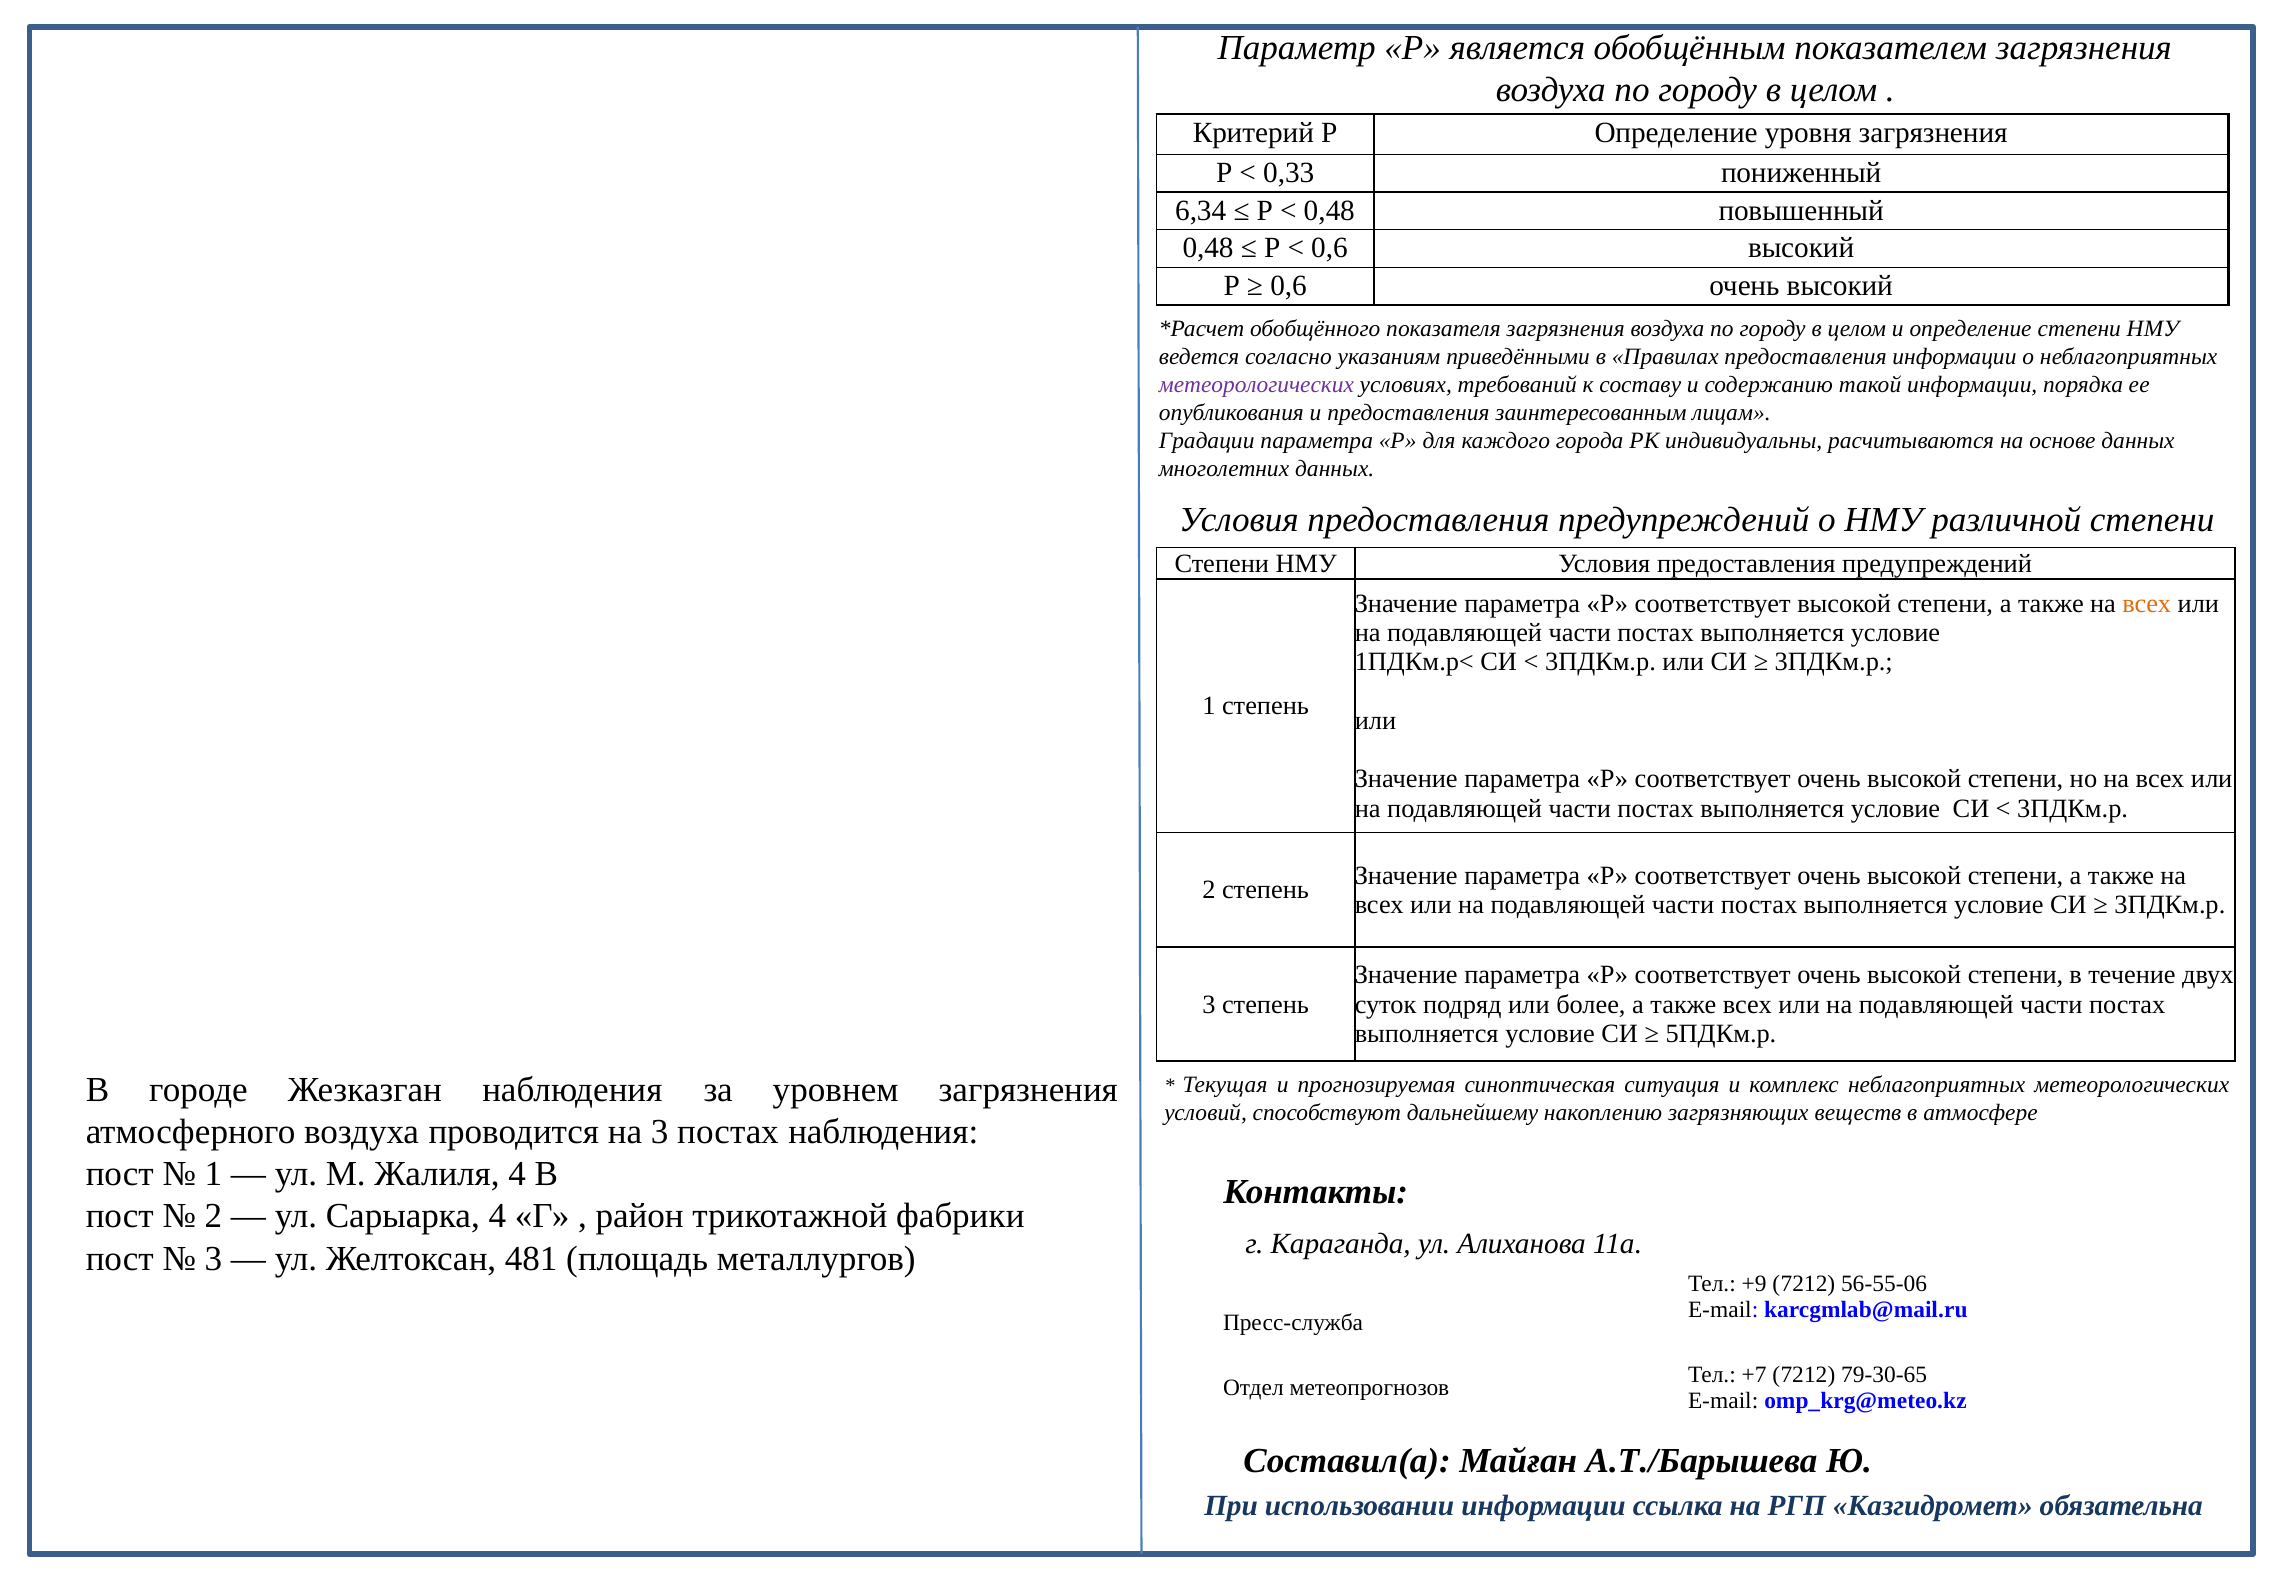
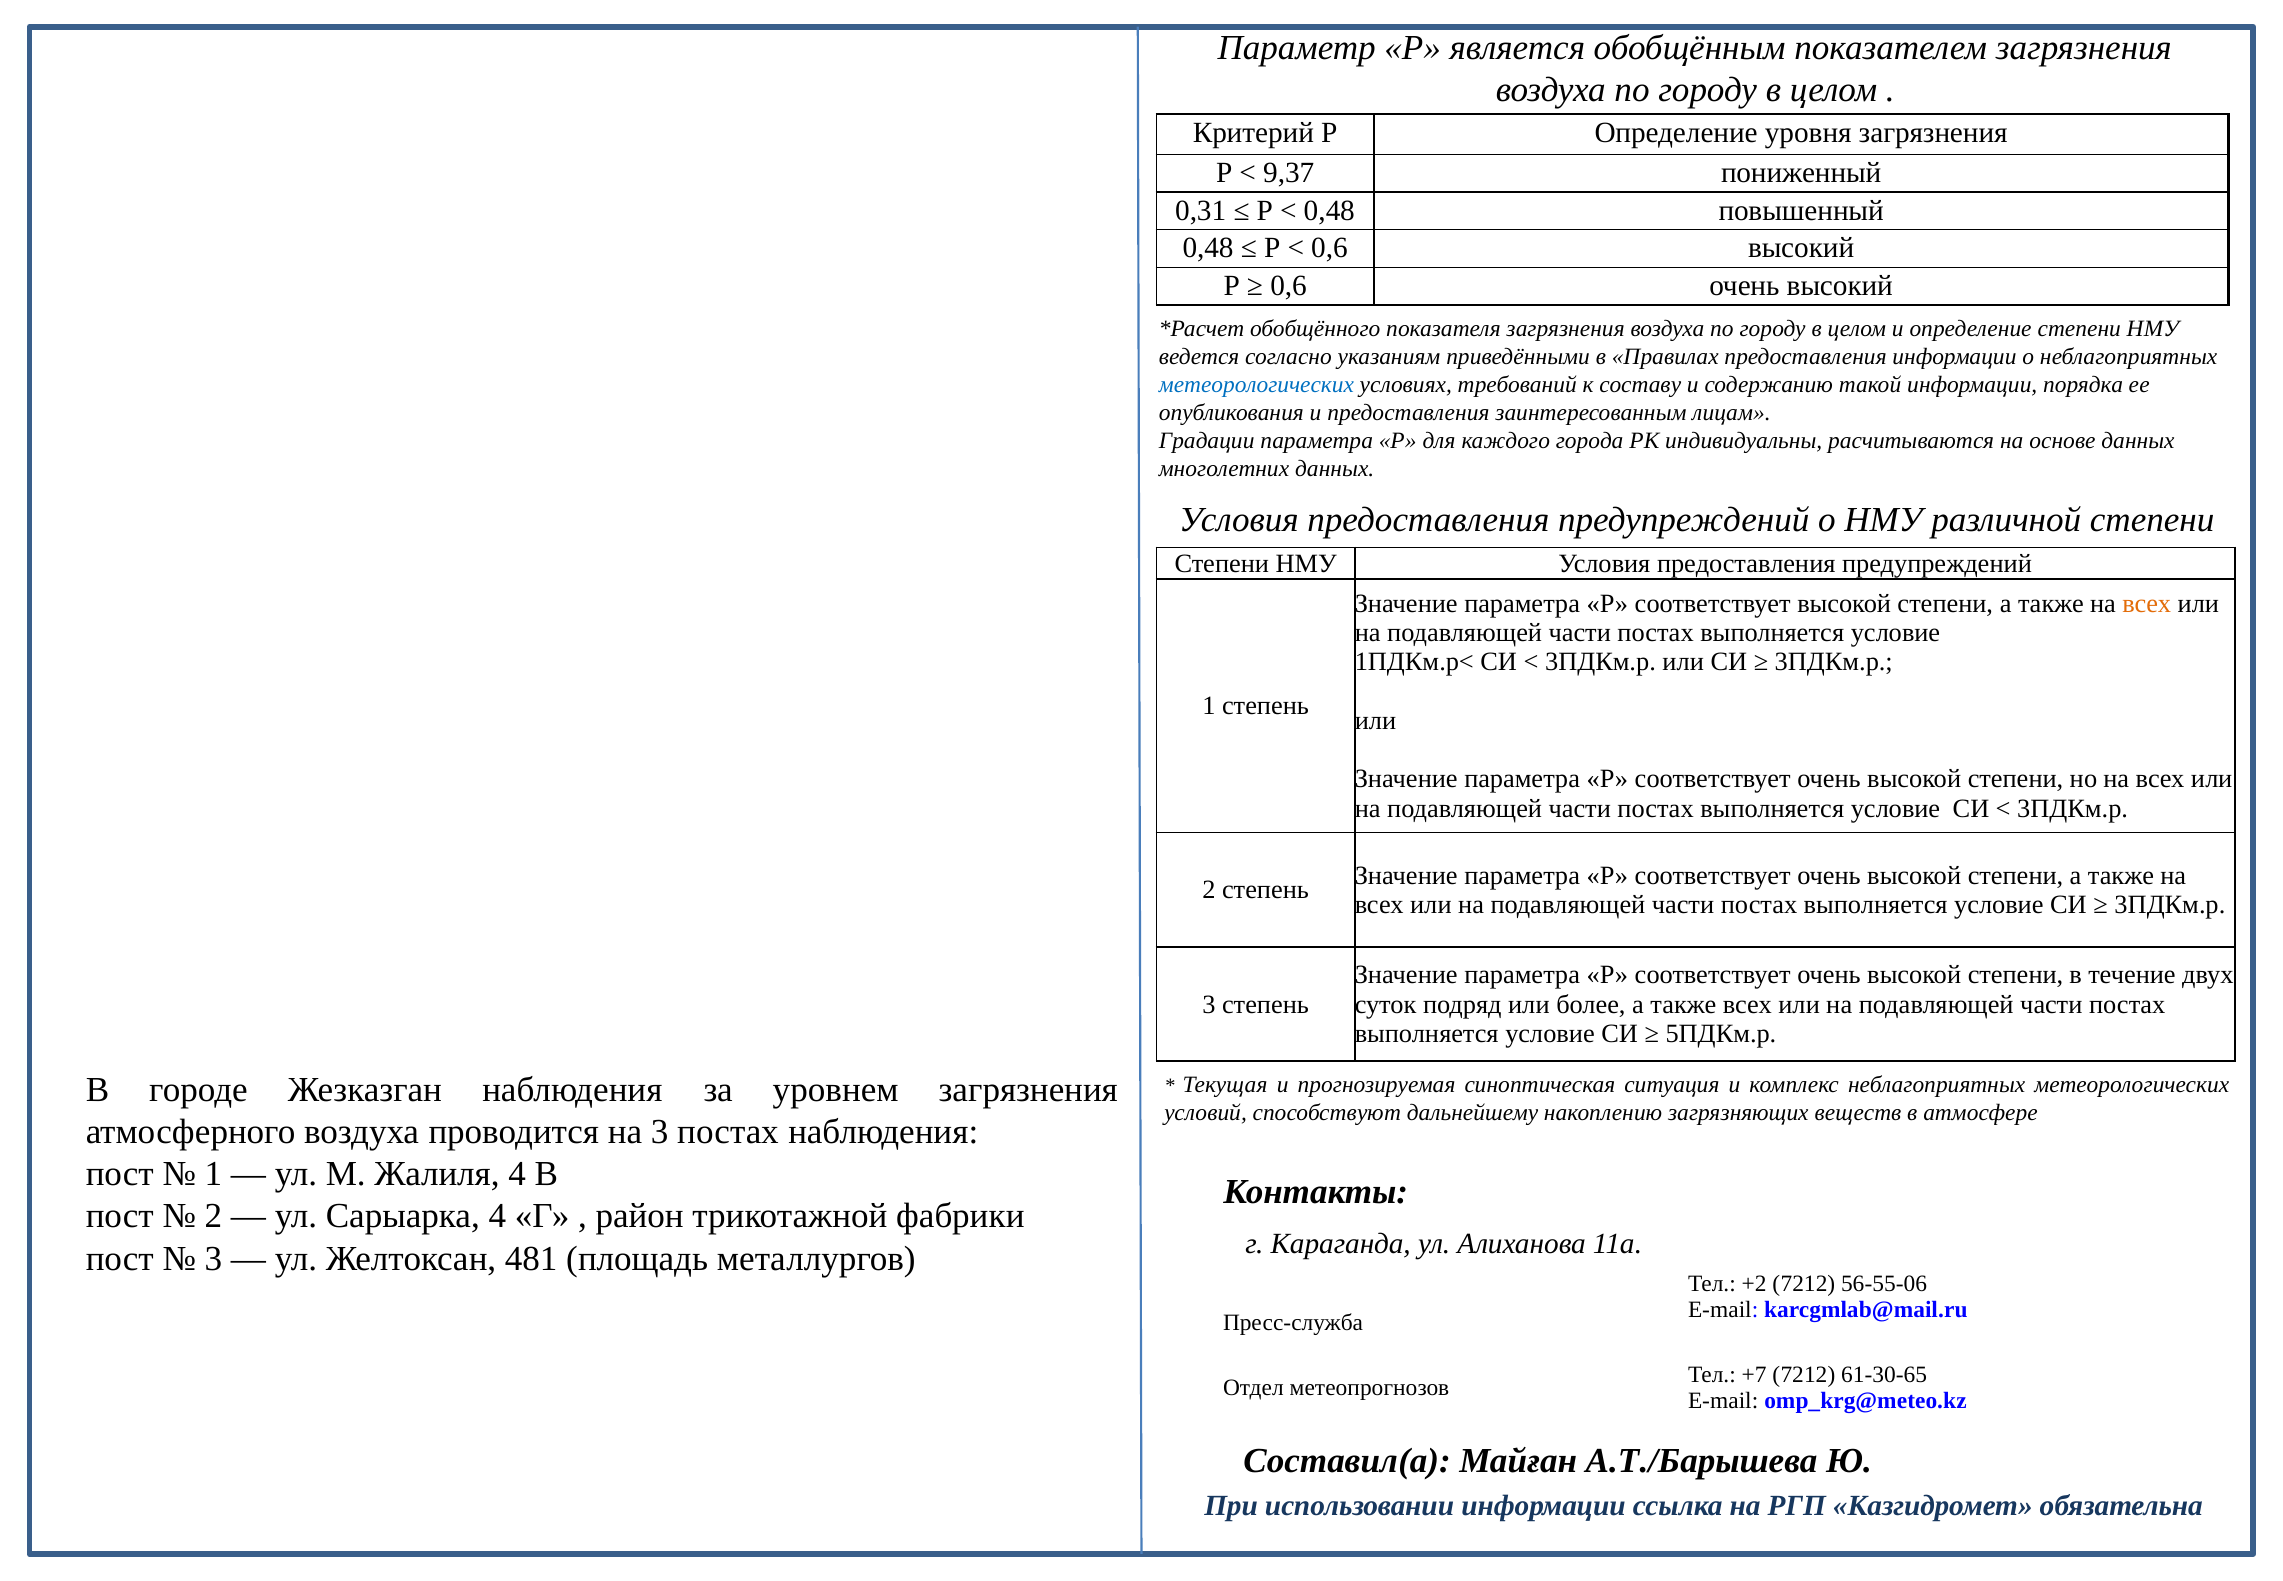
0,33: 0,33 -> 9,37 (1289, 173)
6,34: 6,34 -> 0,31 (1201, 210)
метеорологических colour: purple -> blue (1256, 385)
+9: +9 -> +2 (1754, 1283)
79-30-65: 79-30-65 -> 61-30-65 (1884, 1375)
